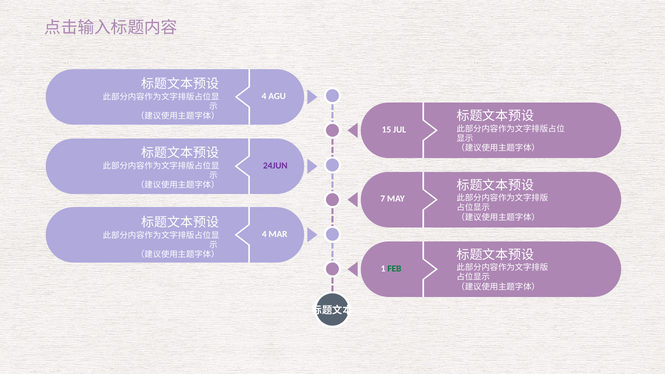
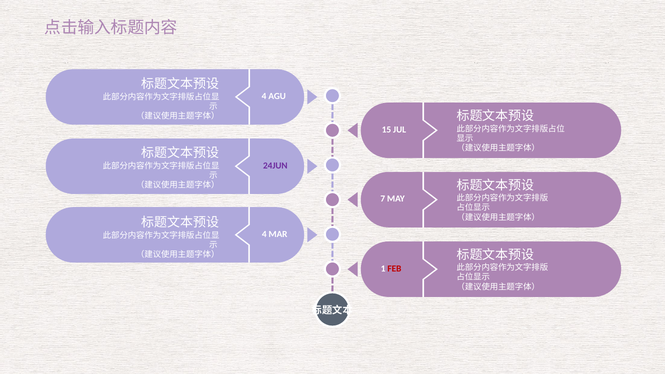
FEB colour: green -> red (394, 269)
